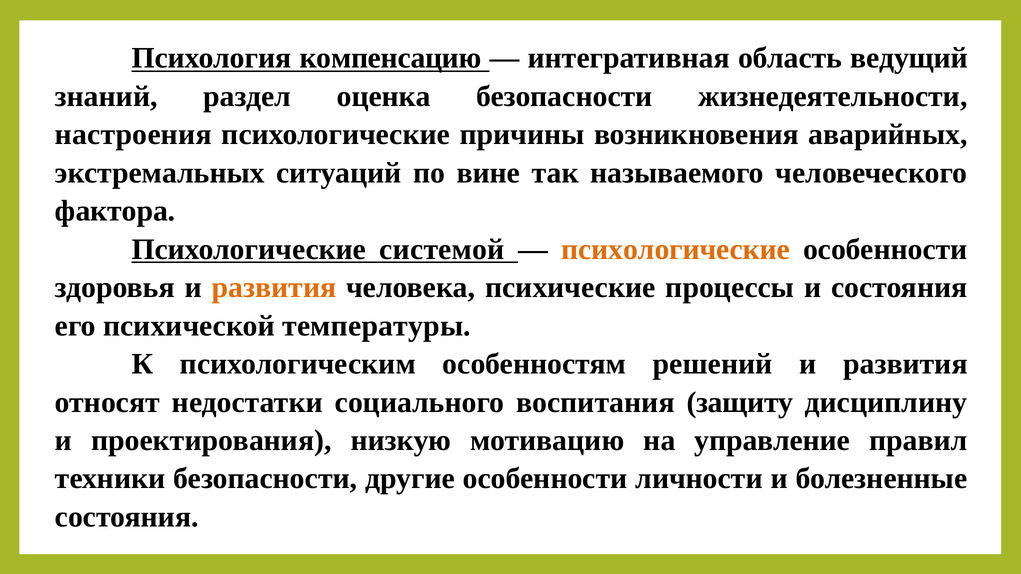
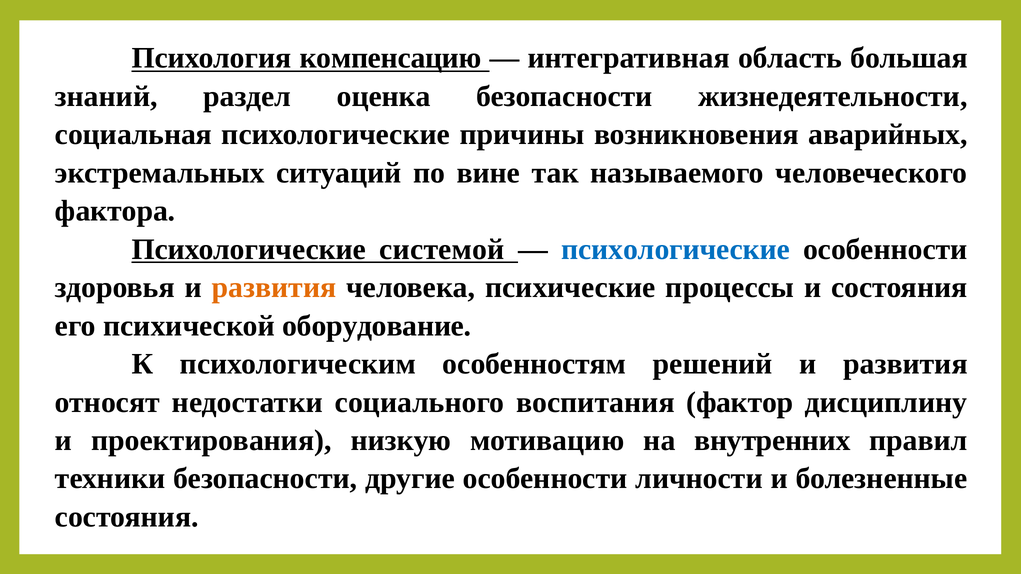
ведущий: ведущий -> большая (909, 58)
настроения: настроения -> социальная (134, 135)
психологические colour: orange -> blue (676, 249)
температуры: температуры -> оборудование (377, 326)
защиту: защиту -> фактор (740, 402)
управление: управление -> внутренних (772, 441)
